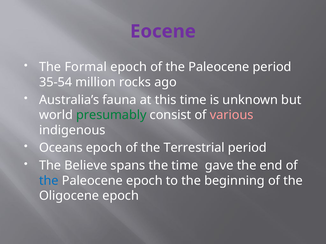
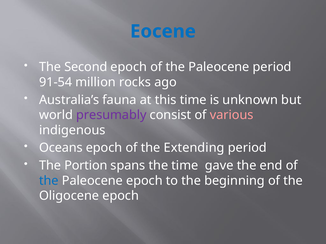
Eocene colour: purple -> blue (163, 31)
Formal: Formal -> Second (86, 67)
35-54: 35-54 -> 91-54 (56, 82)
presumably colour: green -> purple (111, 115)
Terrestrial: Terrestrial -> Extending (194, 148)
Believe: Believe -> Portion (86, 166)
